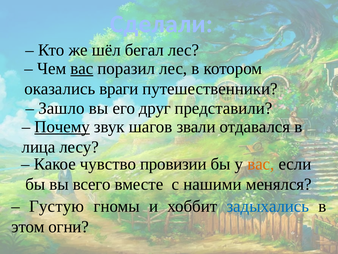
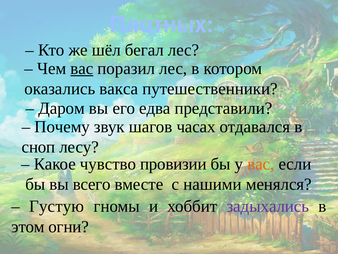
Сделали: Сделали -> Плотных (162, 24)
враги: враги -> вакса (119, 89)
Зашло: Зашло -> Даром (62, 108)
друг: друг -> едва (155, 108)
Почему underline: present -> none (62, 127)
звали: звали -> часах (196, 127)
лица: лица -> сноп (38, 147)
задыхались colour: blue -> purple (268, 206)
